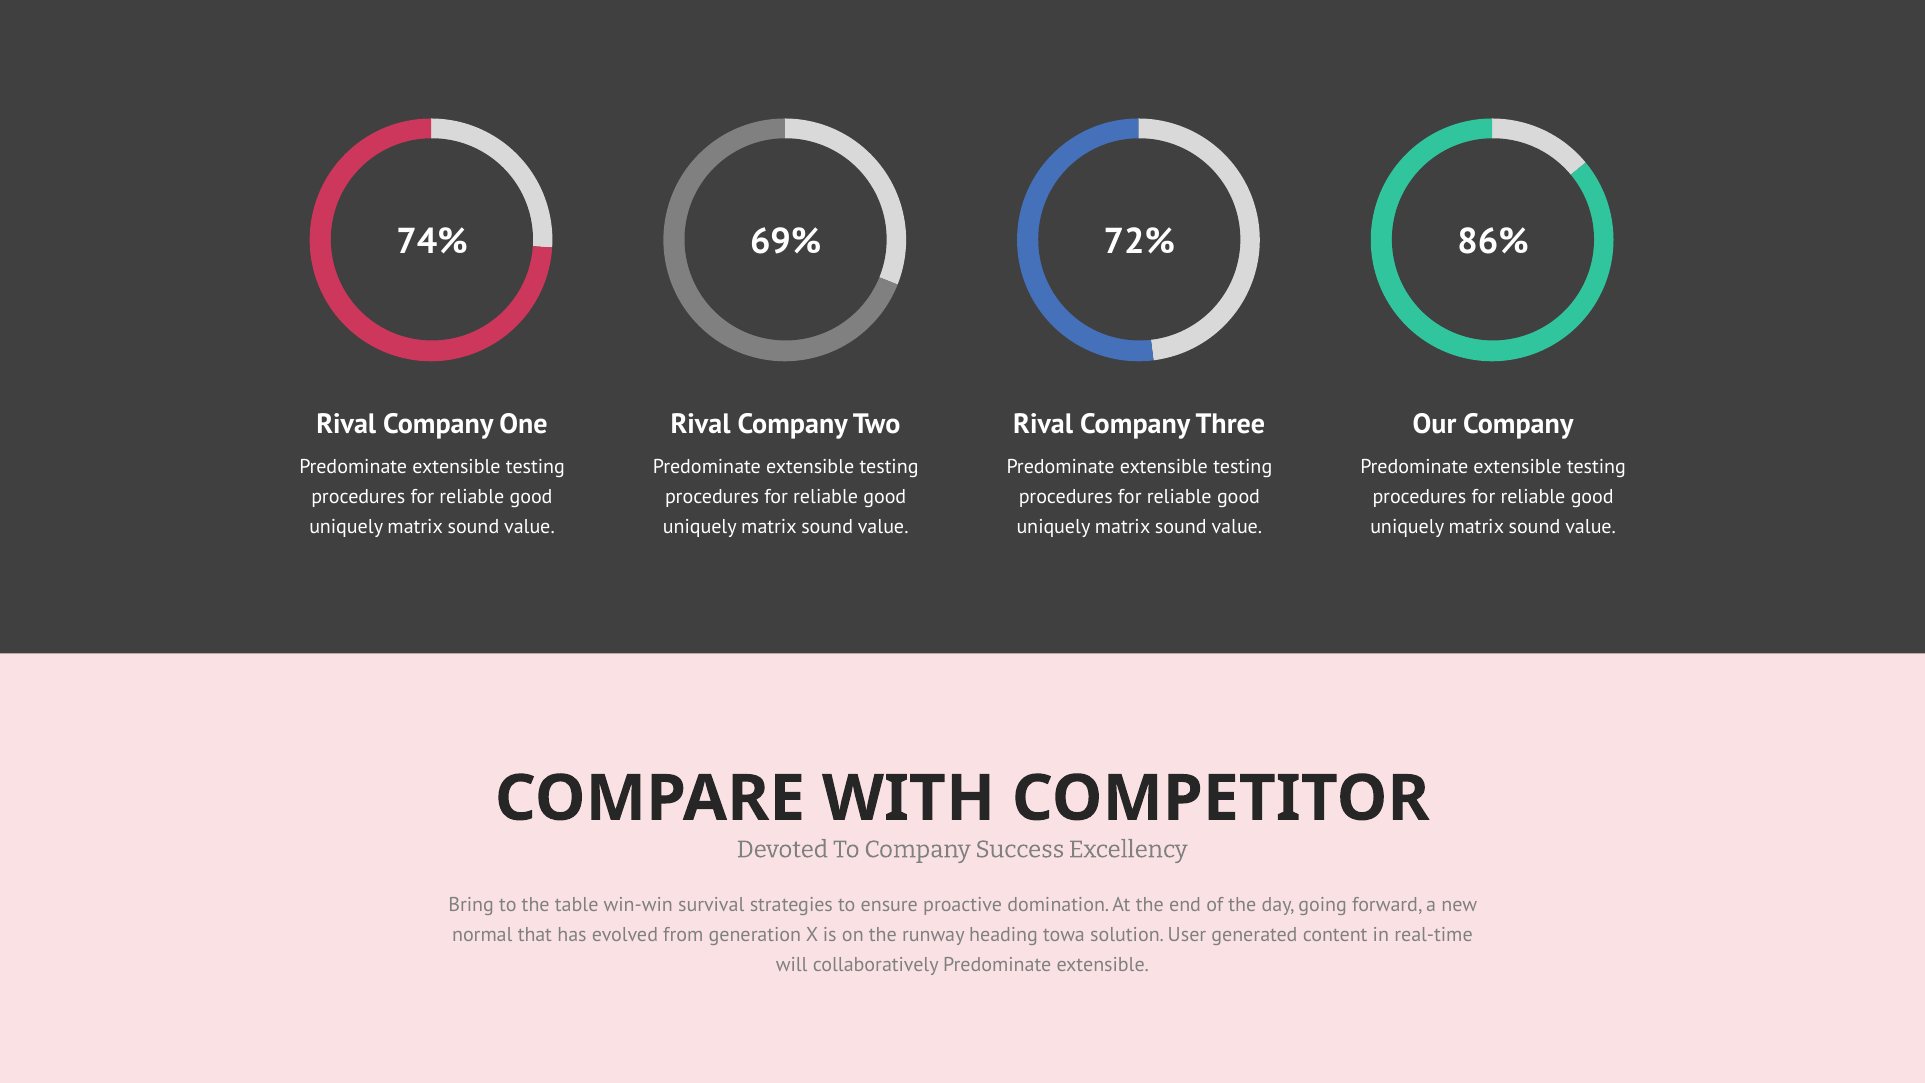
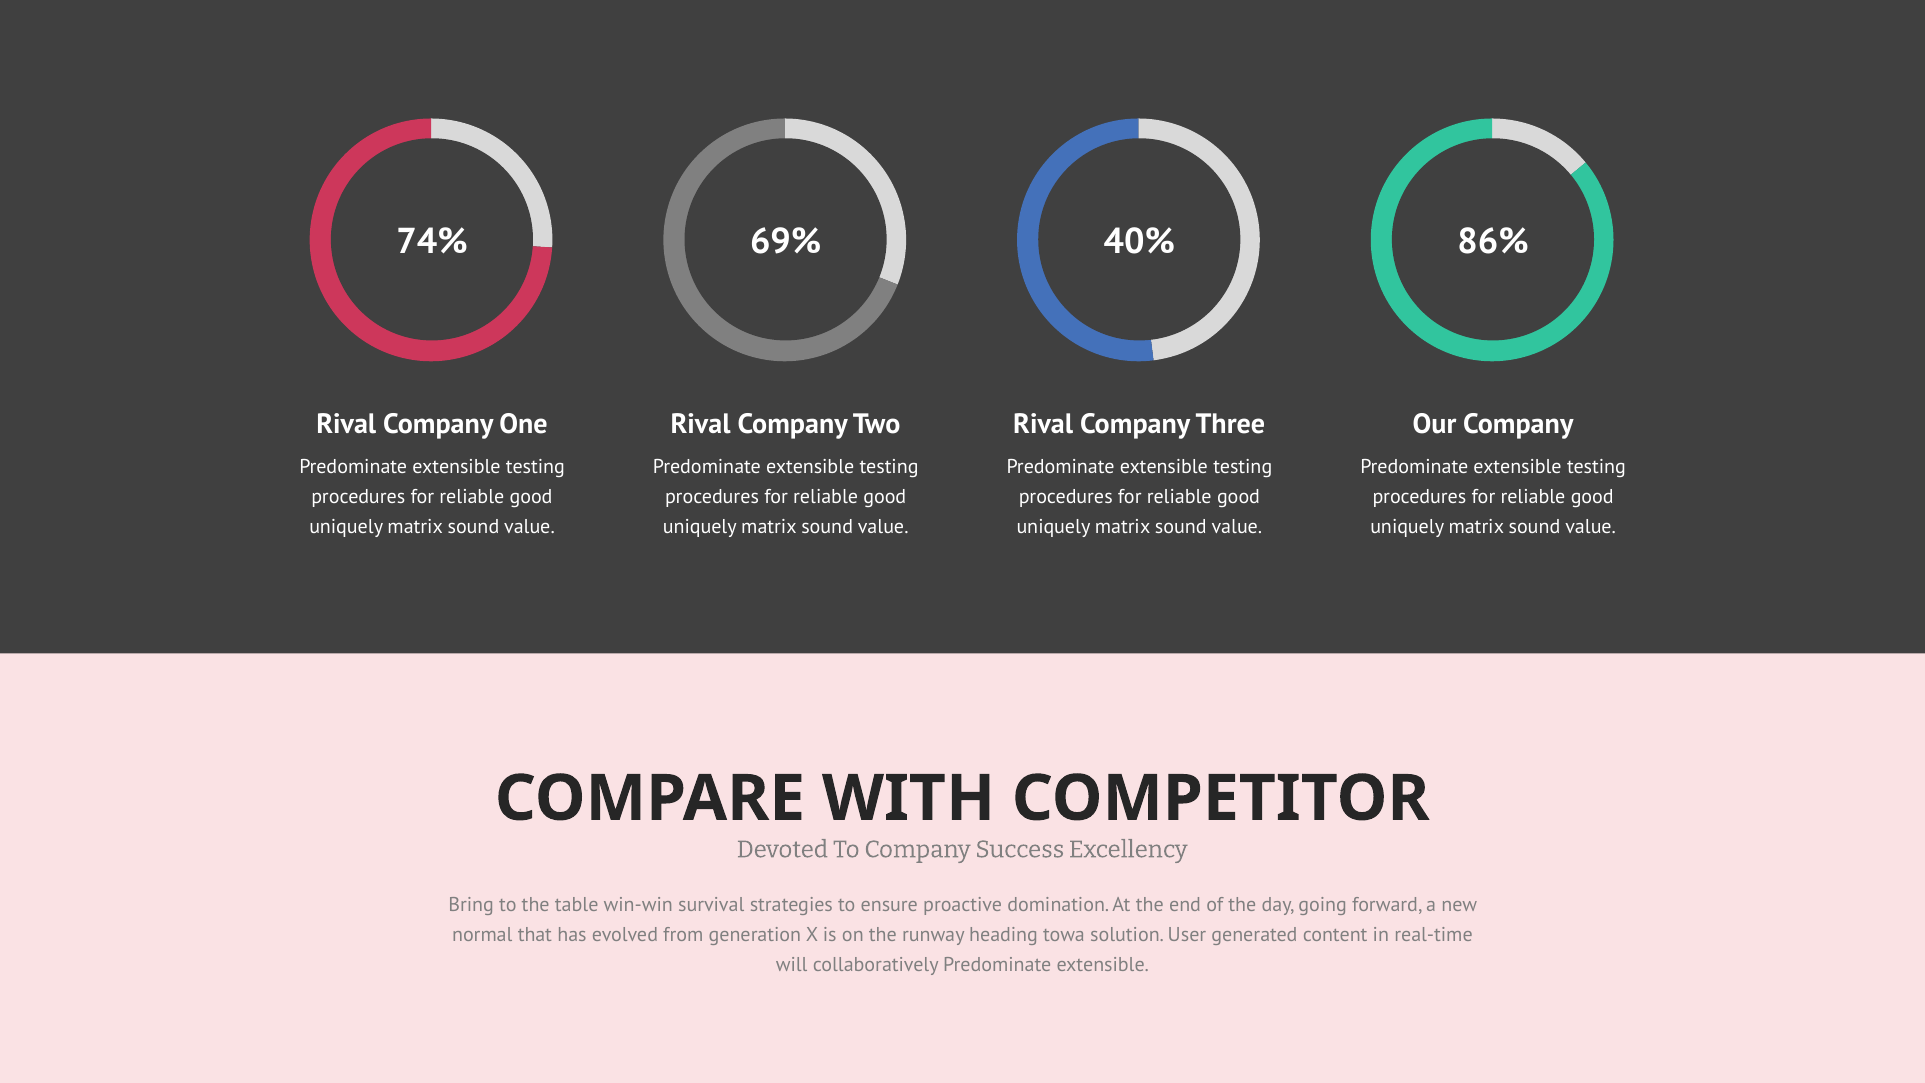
72%: 72% -> 40% (1139, 242)
